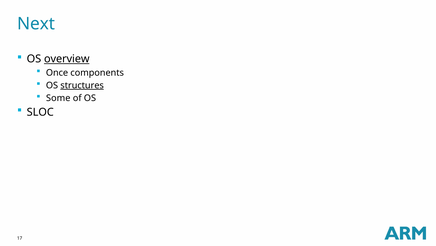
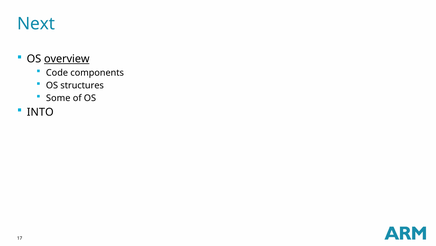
Once: Once -> Code (57, 72)
structures underline: present -> none (82, 85)
SLOC: SLOC -> INTO (40, 112)
